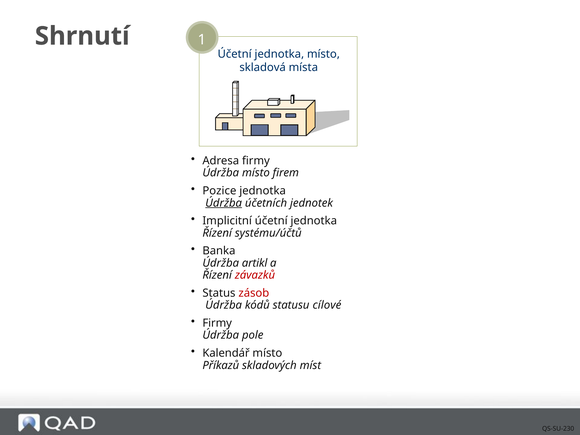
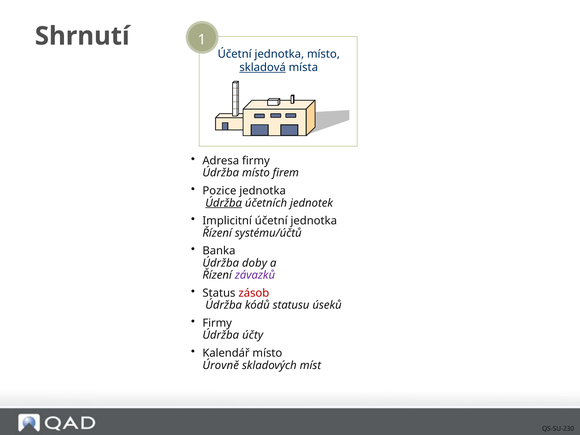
skladová underline: none -> present (263, 68)
artikl: artikl -> doby (255, 263)
závazků colour: red -> purple (255, 275)
cílové: cílové -> úseků (327, 305)
pole: pole -> účty (253, 335)
Příkazů: Příkazů -> Úrovně (221, 365)
